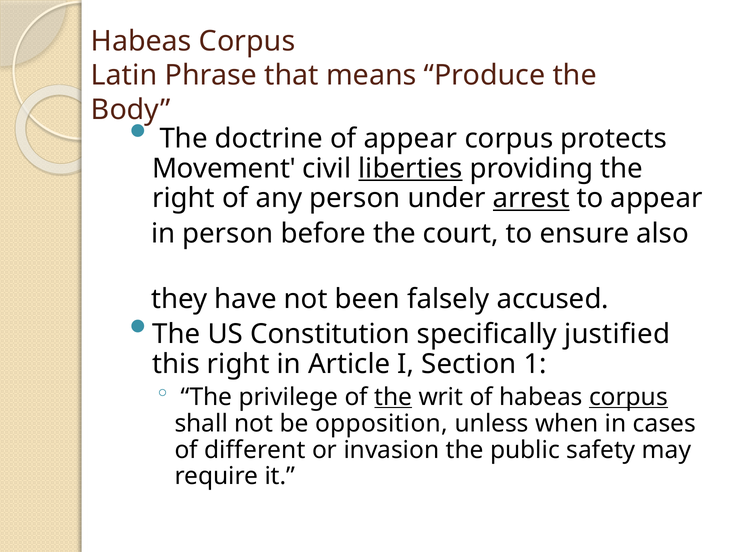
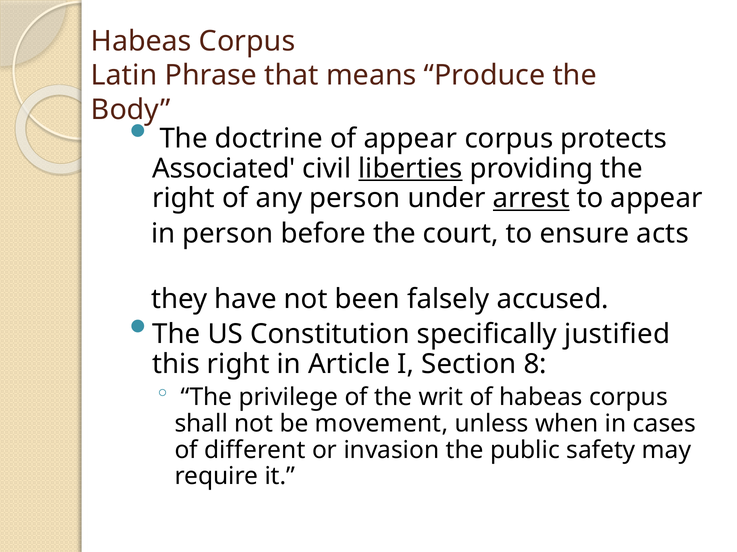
Movement: Movement -> Associated (224, 169)
also: also -> acts (663, 234)
1: 1 -> 8 (535, 365)
the underline: present -> none (393, 397)
corpus underline: present -> none (629, 397)
opposition: opposition -> movement (382, 424)
